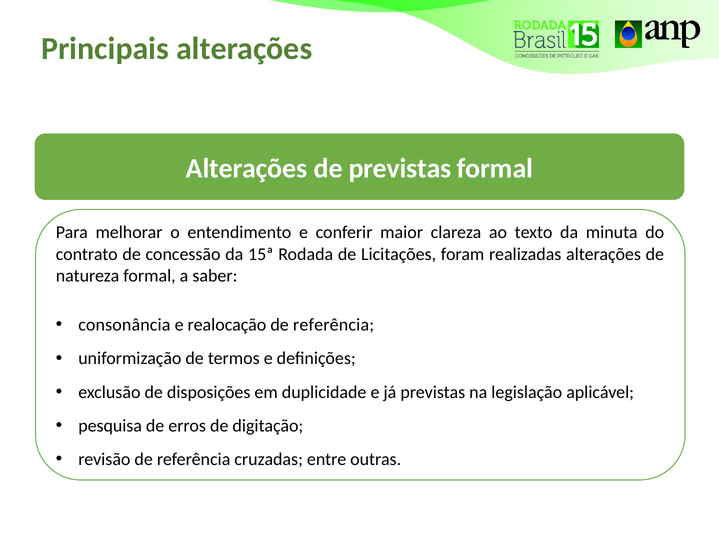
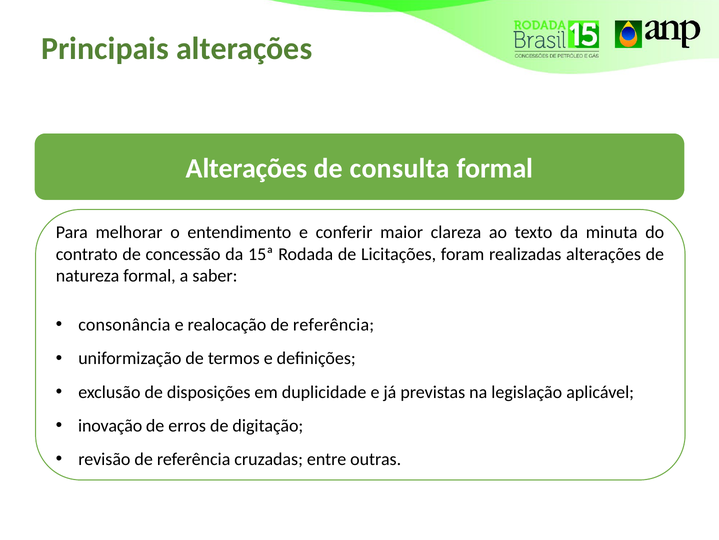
de previstas: previstas -> consulta (400, 168)
pesquisa: pesquisa -> inovação (110, 425)
